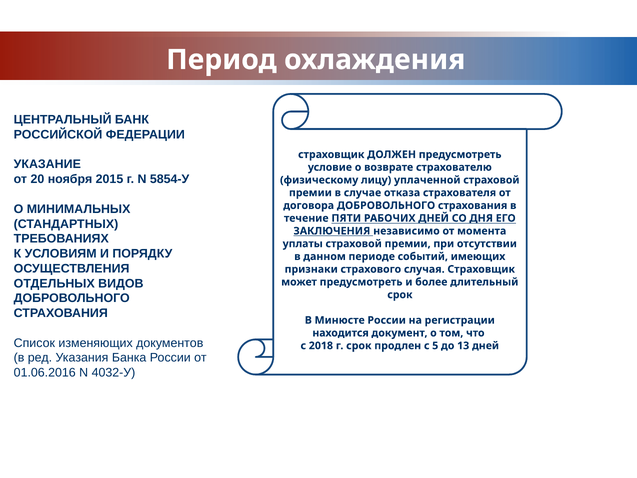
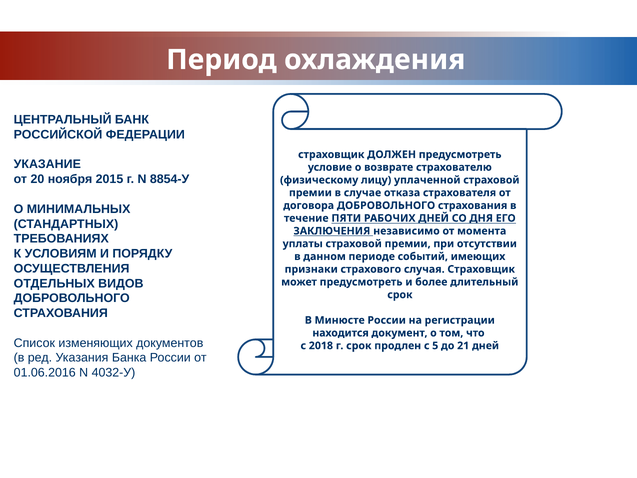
5854-У: 5854-У -> 8854-У (170, 179)
13: 13 -> 21 (463, 346)
